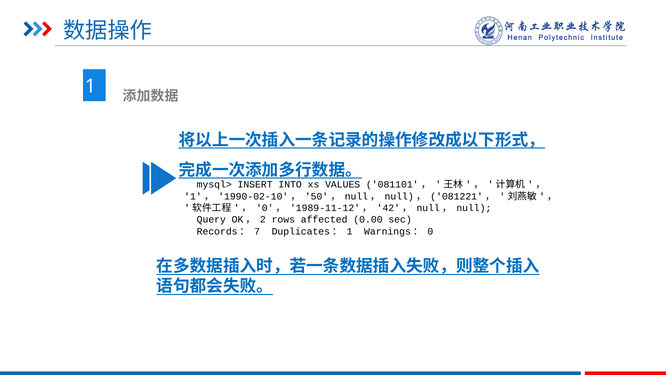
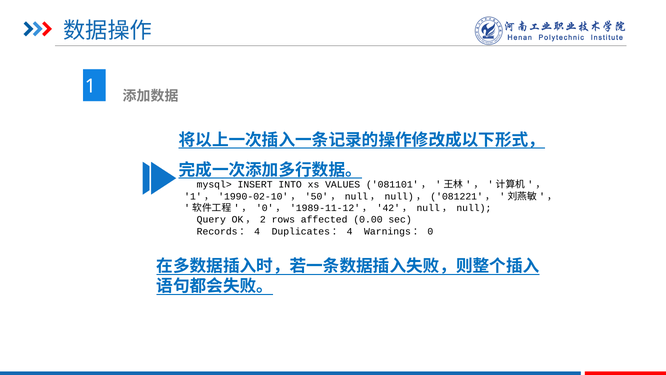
Records： 7: 7 -> 4 (257, 231)
Duplicates： 1: 1 -> 4 (350, 231)
